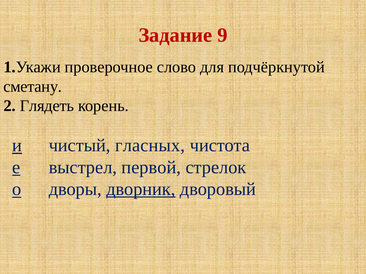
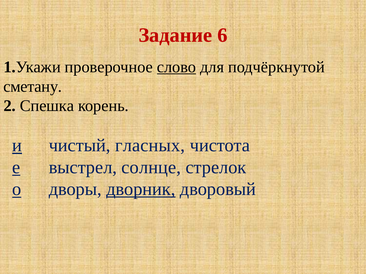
9: 9 -> 6 (222, 35)
слово underline: none -> present (176, 67)
Глядеть: Глядеть -> Спешка (47, 106)
первой: первой -> солнце (151, 168)
